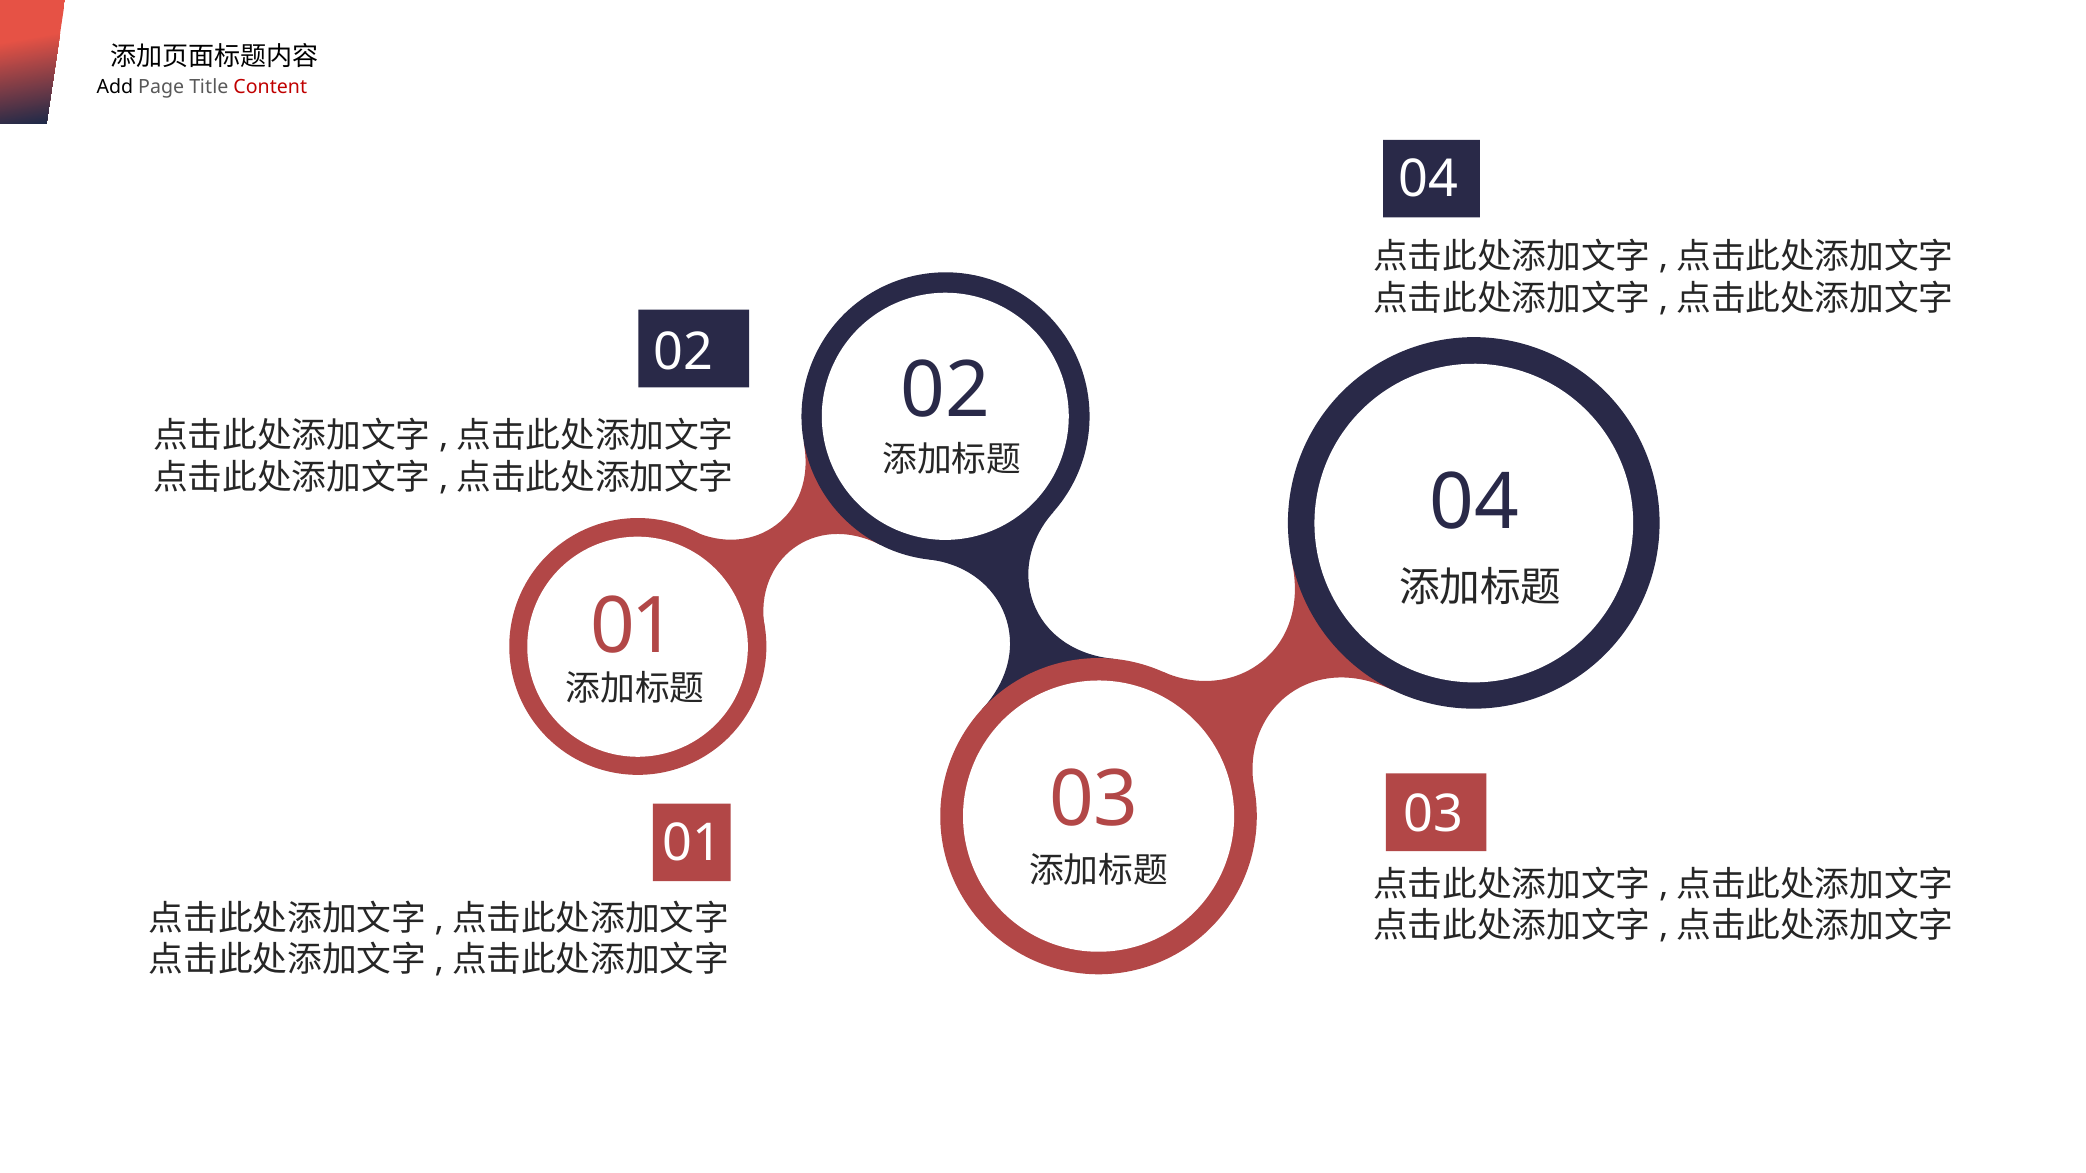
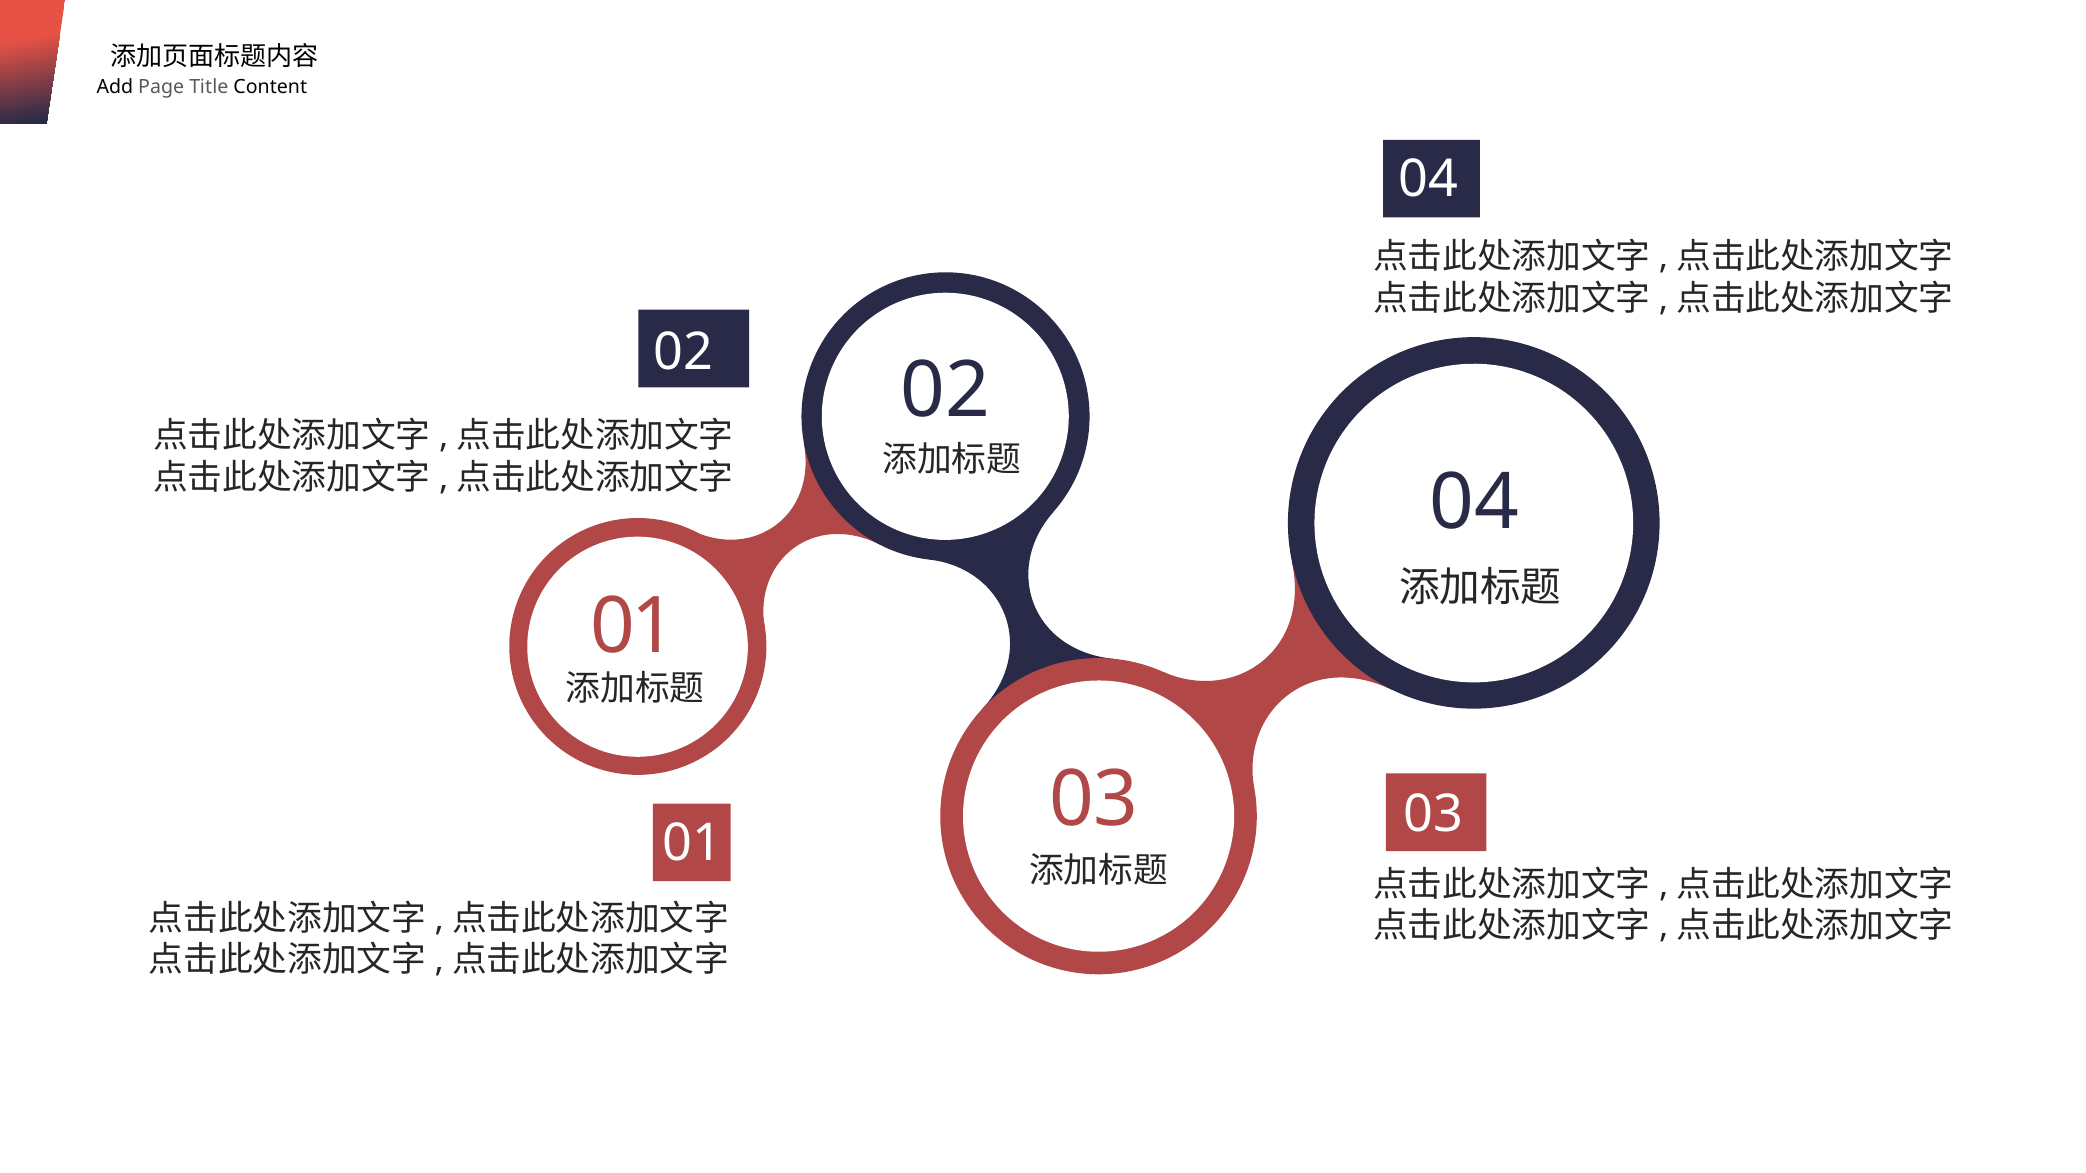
Content colour: red -> black (270, 87)
